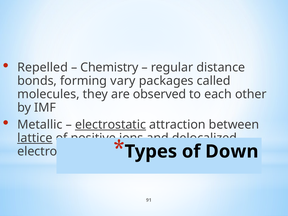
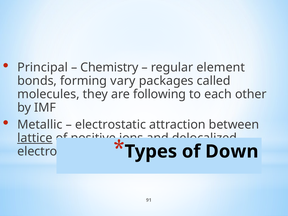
Repelled: Repelled -> Principal (43, 67)
distance: distance -> element (221, 67)
observed: observed -> following (160, 94)
electrostatic underline: present -> none (111, 125)
